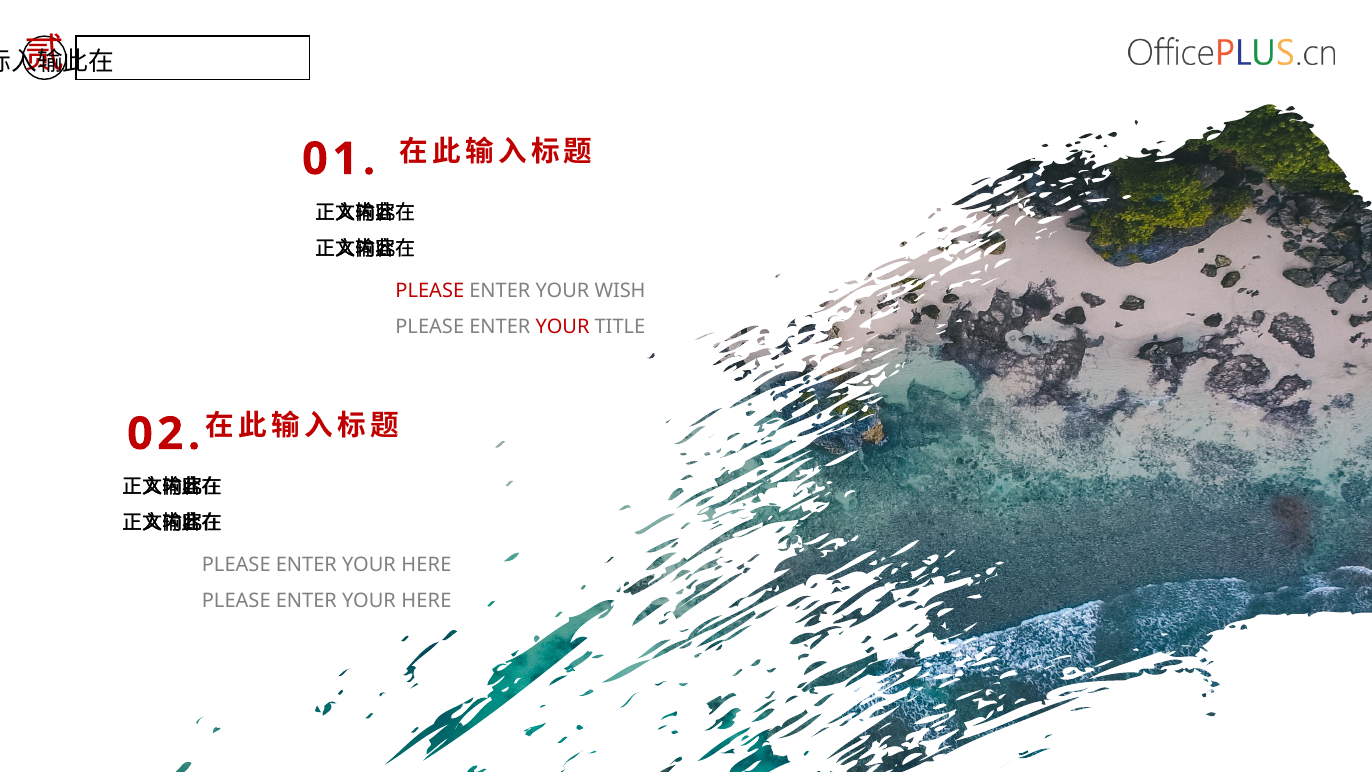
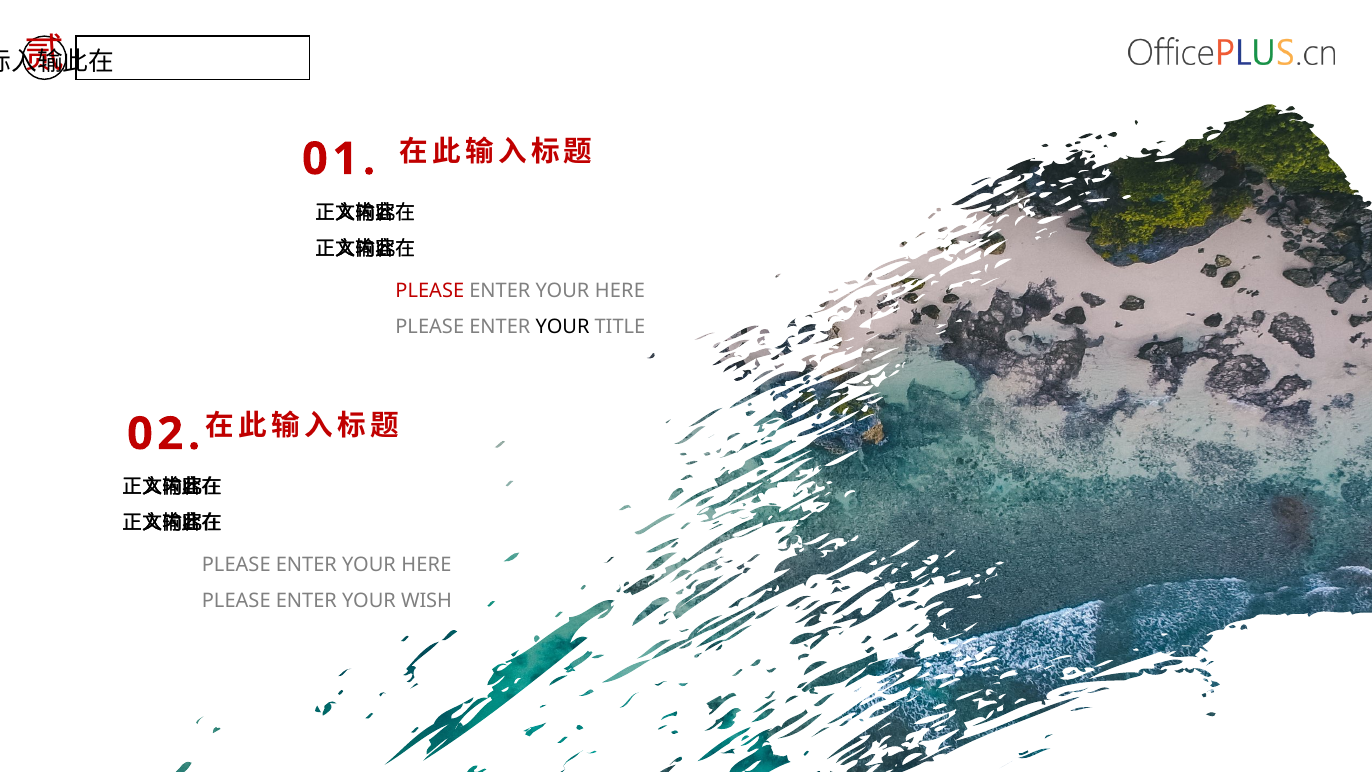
WISH: WISH -> HERE (620, 291)
YOUR colour: red -> black (563, 327)
HERE: HERE -> WISH (427, 601)
